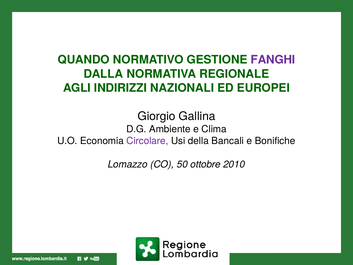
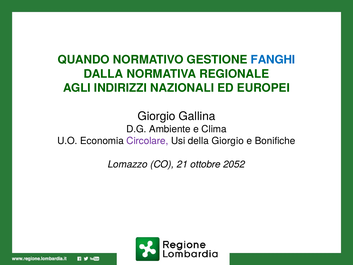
FANGHI colour: purple -> blue (273, 60)
della Bancali: Bancali -> Giorgio (228, 141)
50: 50 -> 21 (182, 164)
2010: 2010 -> 2052 (234, 164)
